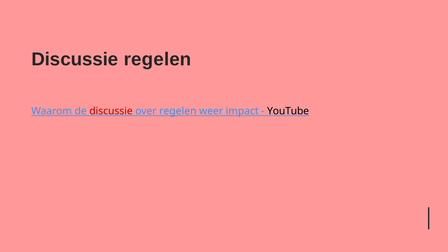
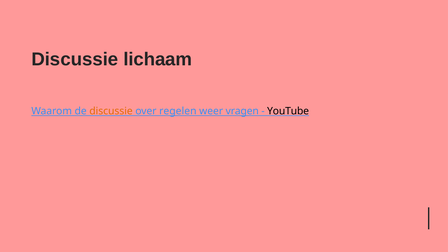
Discussie regelen: regelen -> lichaam (158, 59)
discussie colour: red -> orange (111, 111)
impact: impact -> vragen (242, 111)
